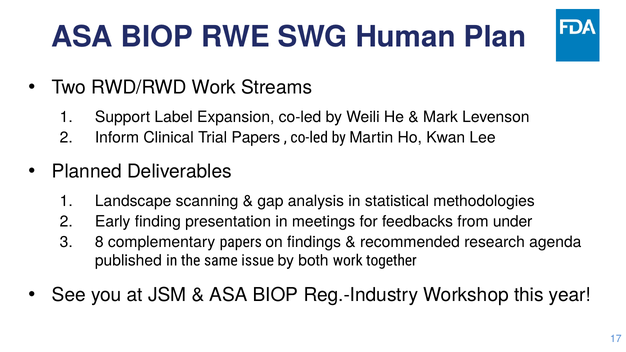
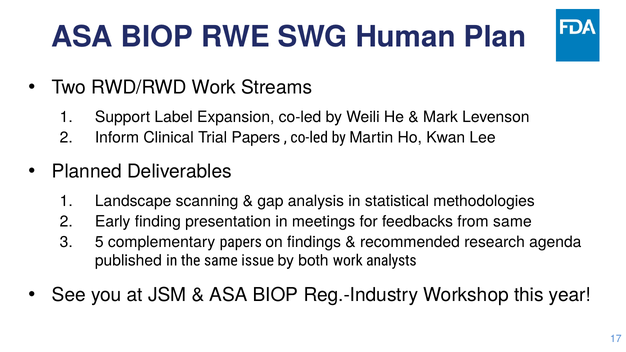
from under: under -> same (512, 222)
8: 8 -> 5 (99, 242)
together: together -> analysts (391, 261)
